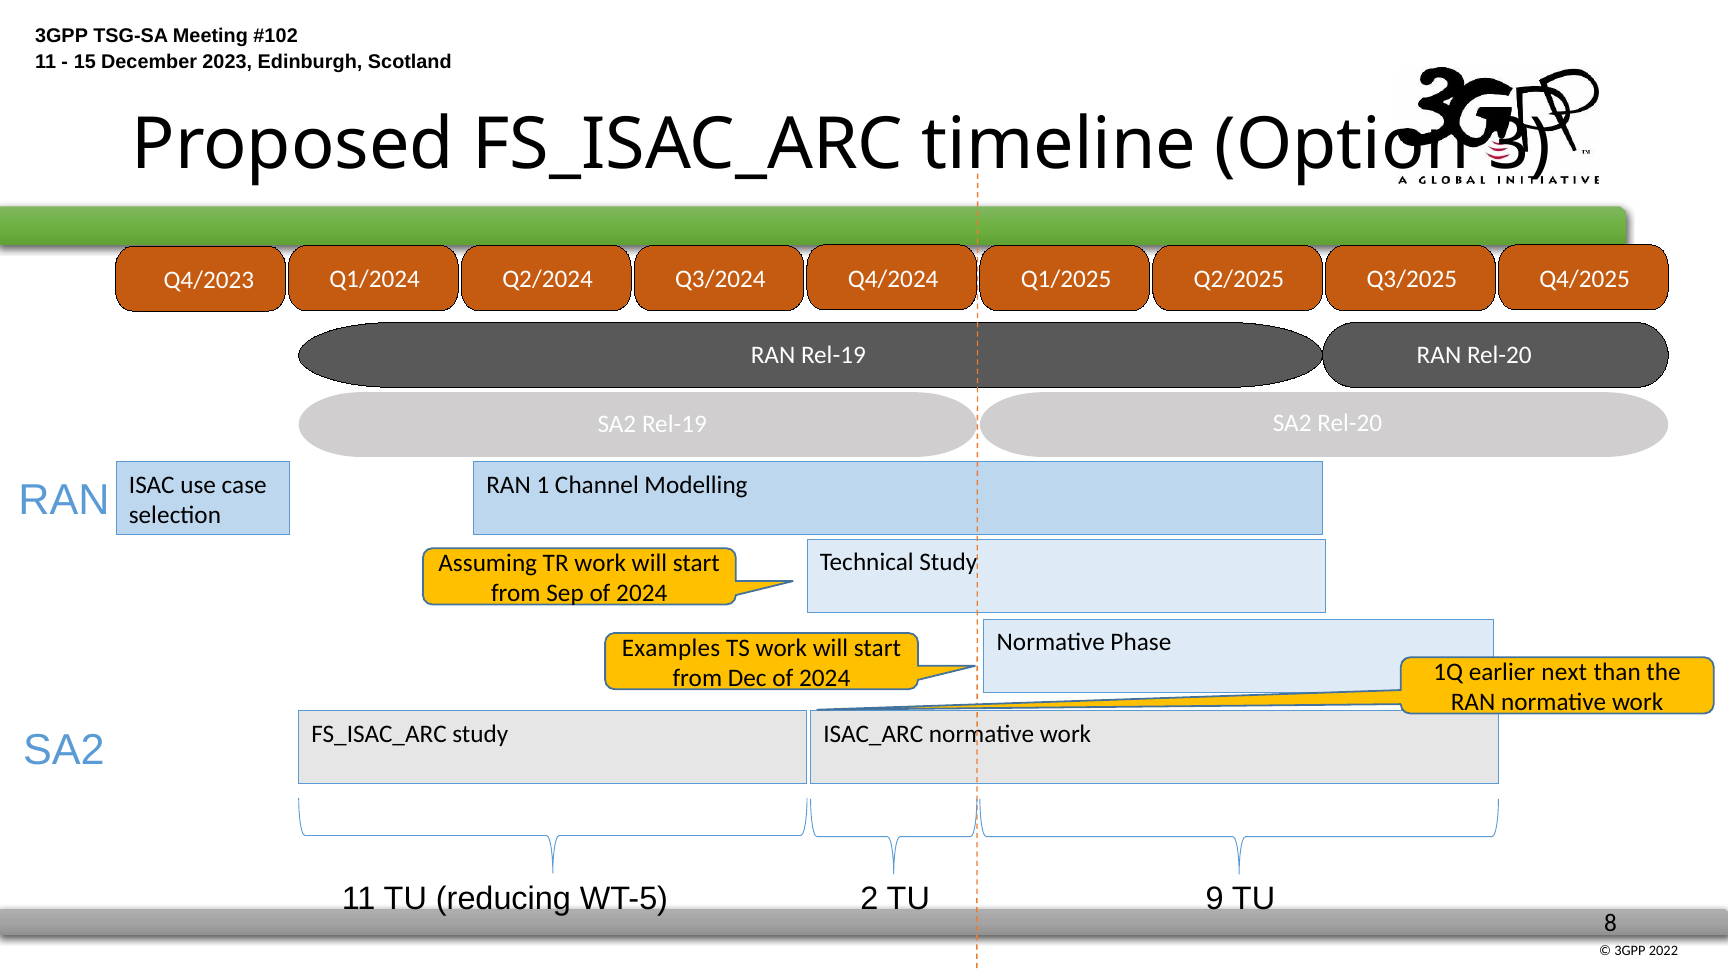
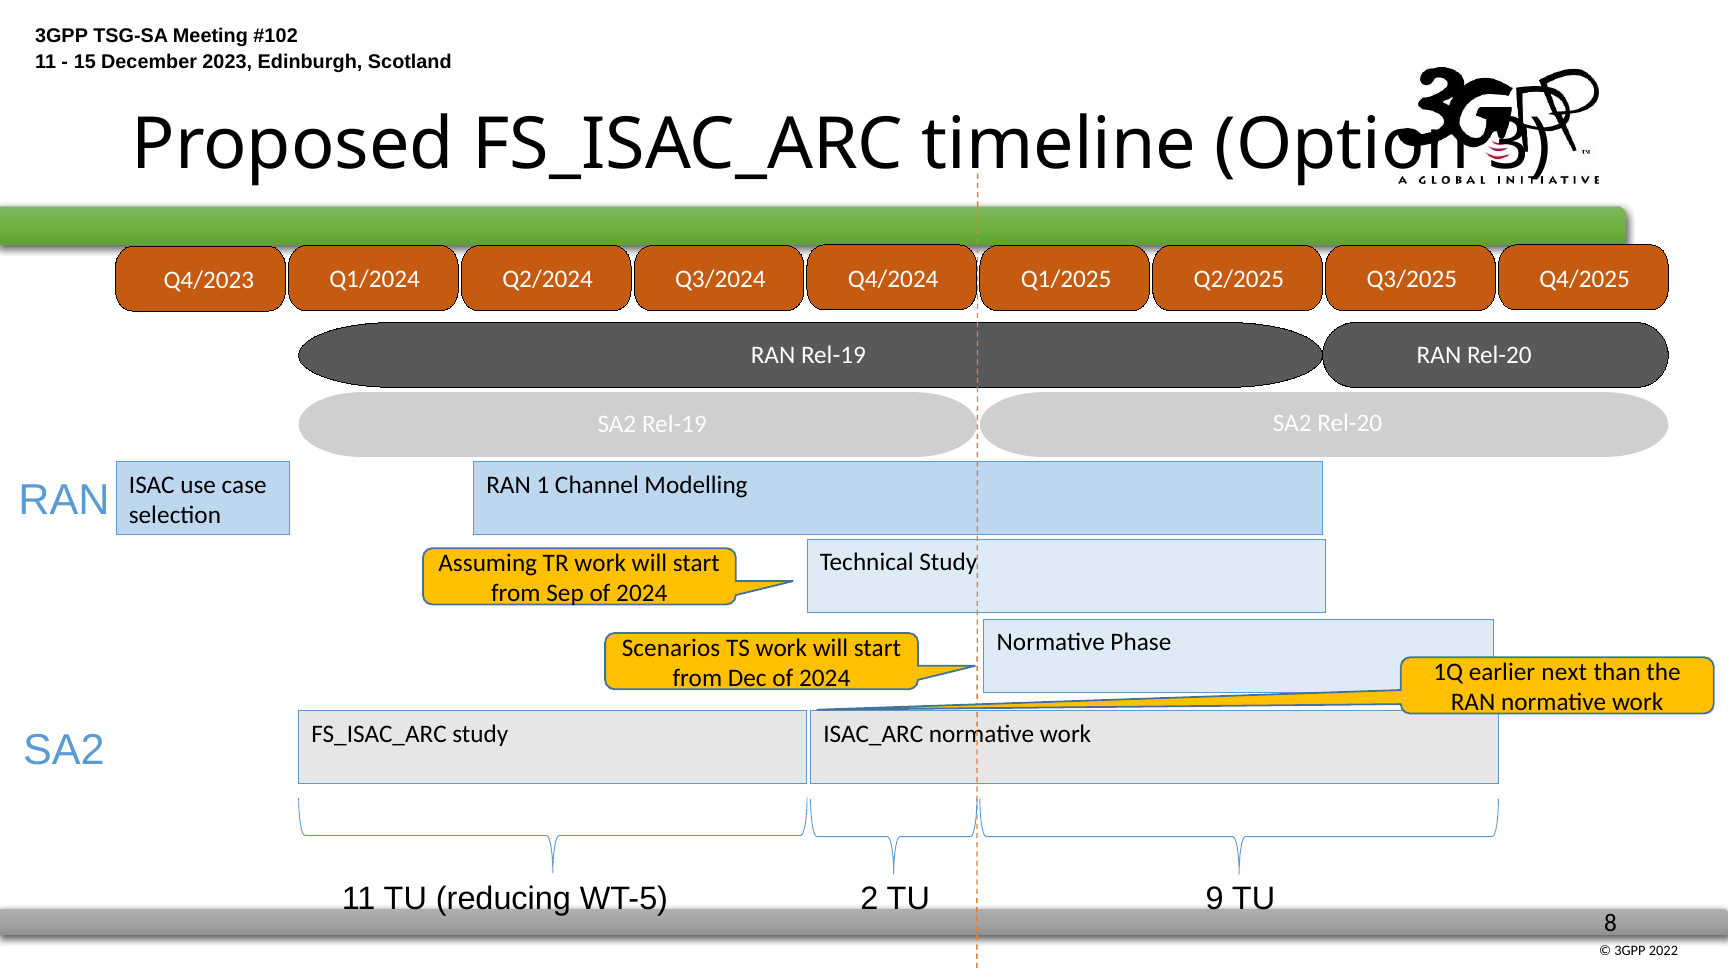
Examples: Examples -> Scenarios (671, 648)
